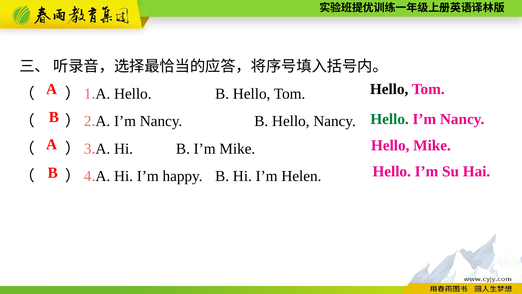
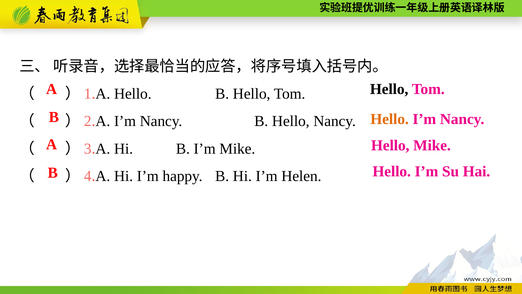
Hello colour: green -> orange (390, 119)
